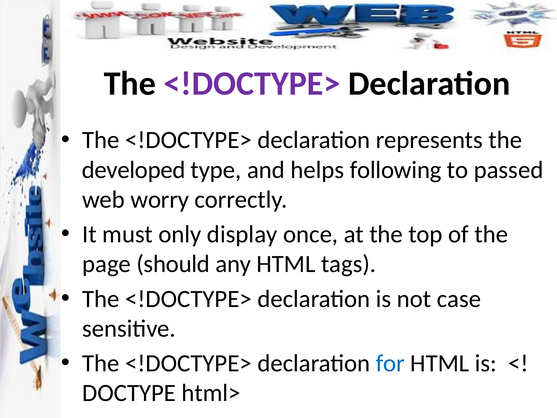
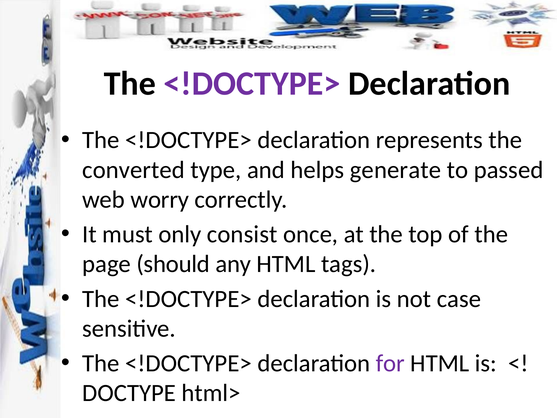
developed: developed -> converted (133, 170)
following: following -> generate (395, 170)
display: display -> consist (242, 234)
for colour: blue -> purple (390, 363)
